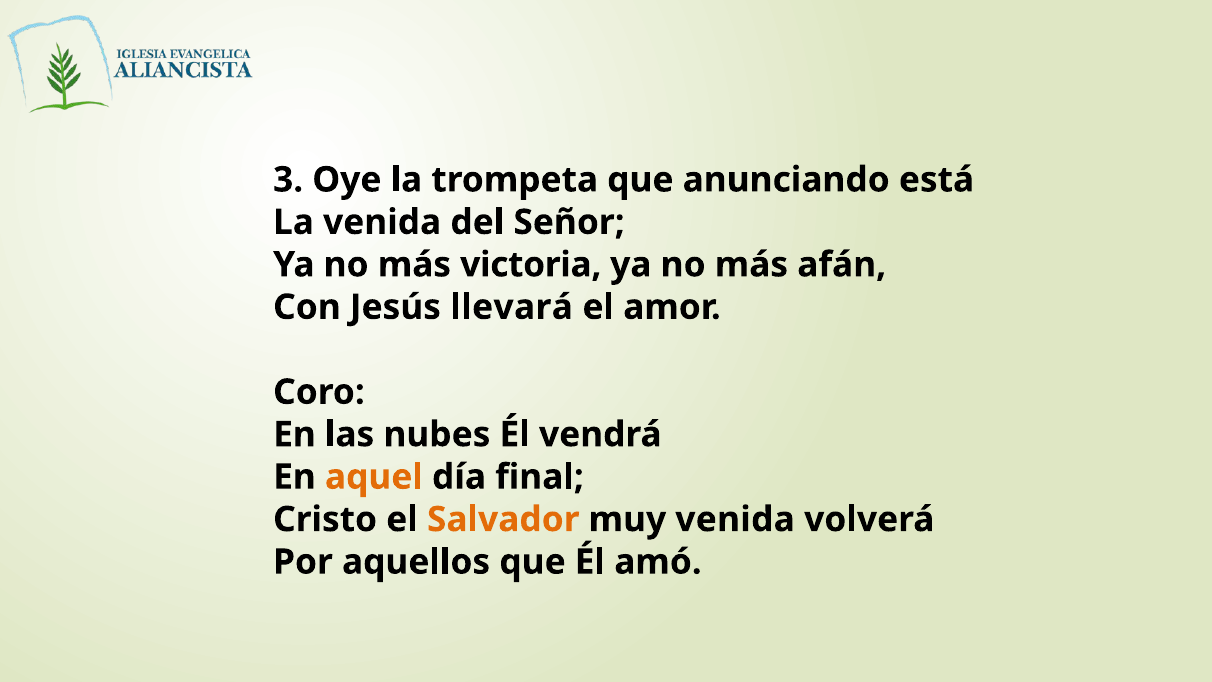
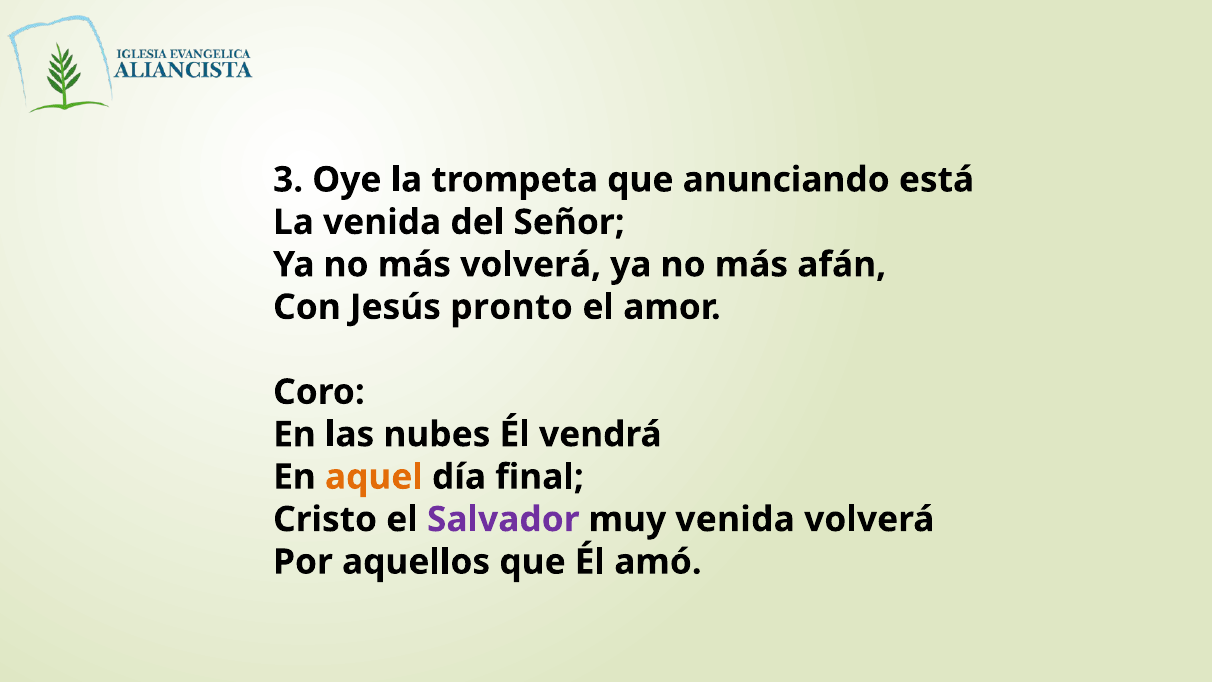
más victoria: victoria -> volverá (531, 265)
llevará: llevará -> pronto (512, 307)
Salvador colour: orange -> purple (503, 519)
